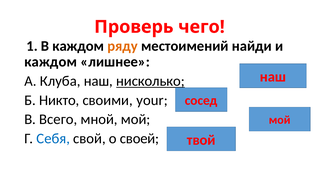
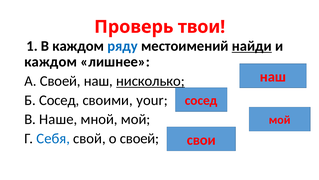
чего: чего -> твои (202, 27)
ряду colour: orange -> blue (123, 46)
найди underline: none -> present (252, 46)
А Клуба: Клуба -> Своей (60, 81)
Б Никто: Никто -> Сосед (59, 100)
Всего: Всего -> Наше (58, 119)
твой: твой -> свои (201, 140)
